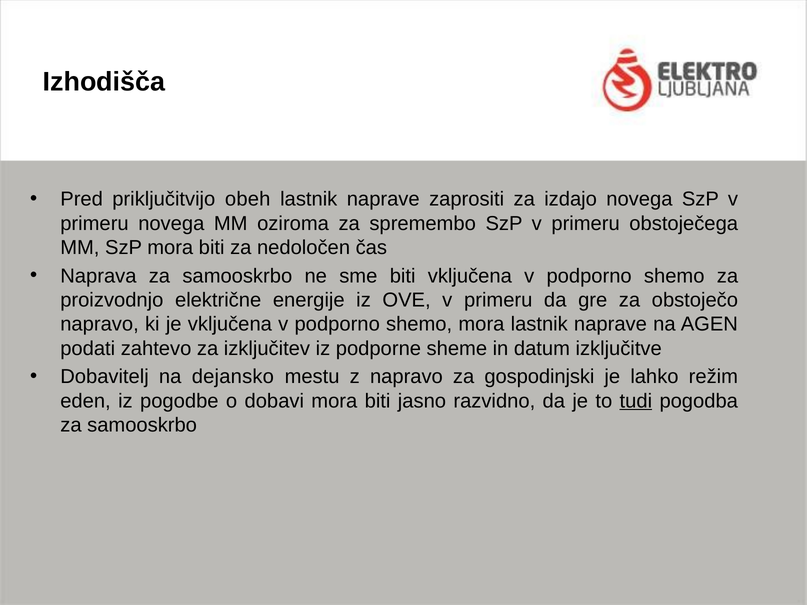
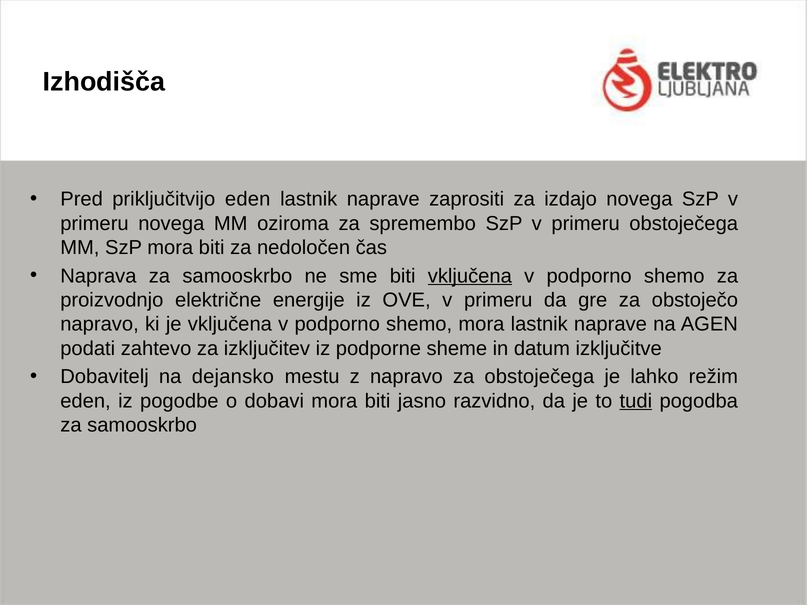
priključitvijo obeh: obeh -> eden (248, 199)
vključena underline: none -> present (470, 276)
za gospodinjski: gospodinjski -> obstoječega (539, 377)
